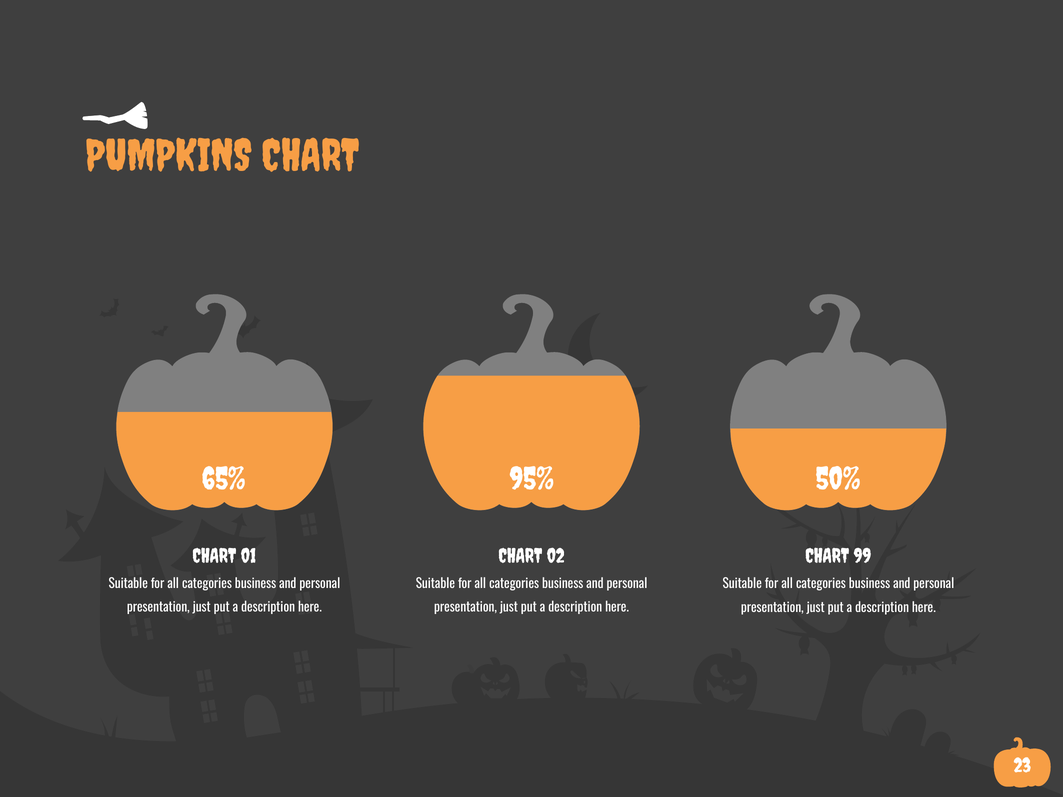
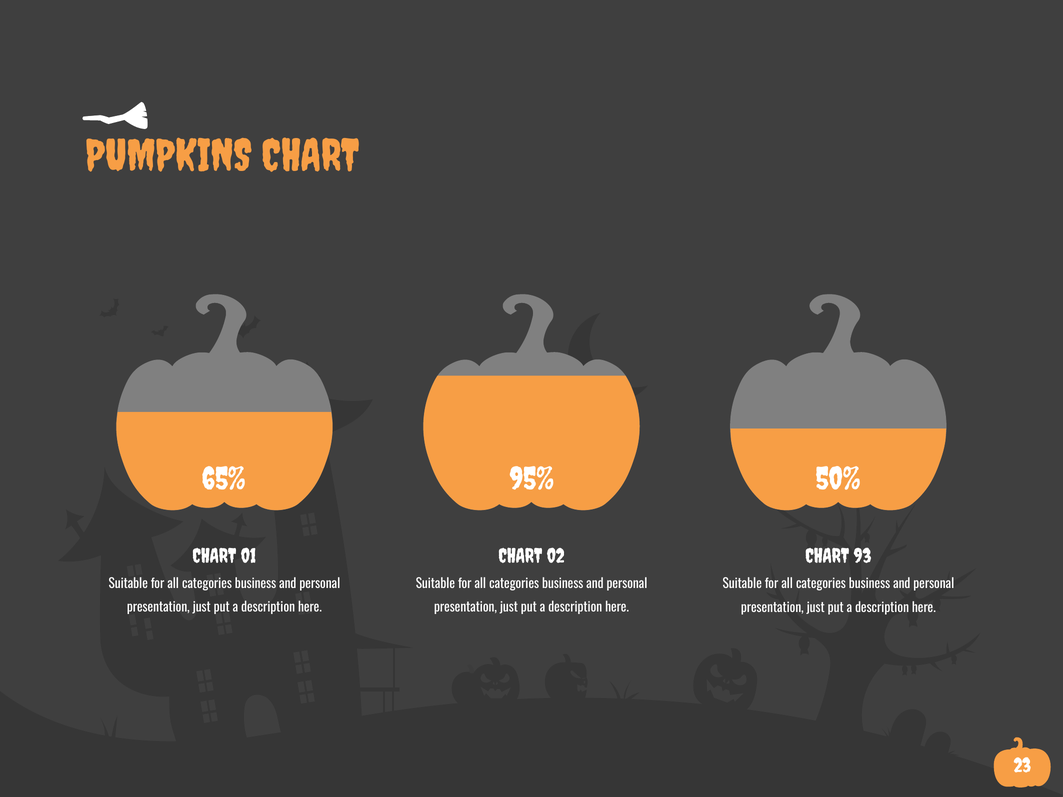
99: 99 -> 93 (862, 557)
